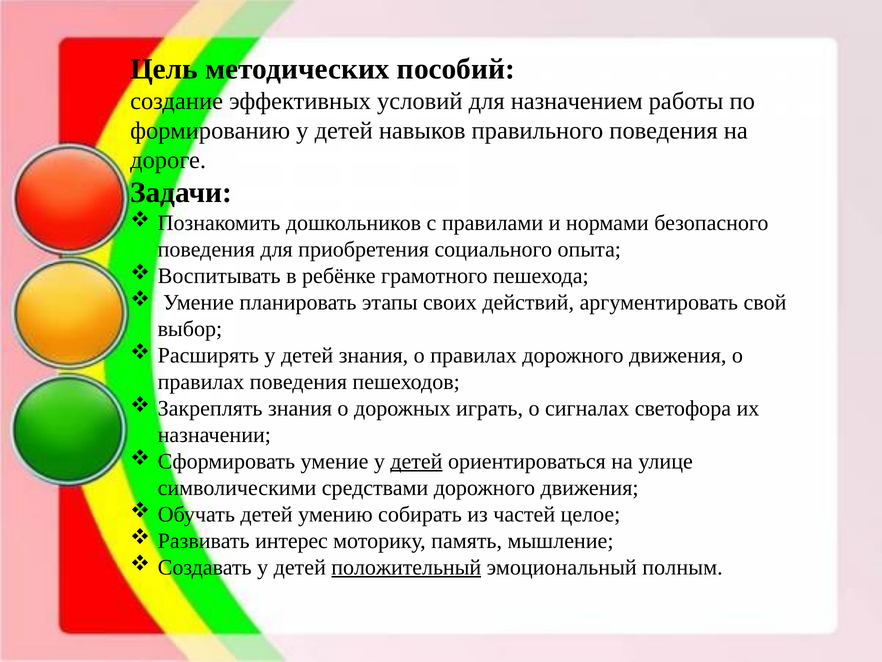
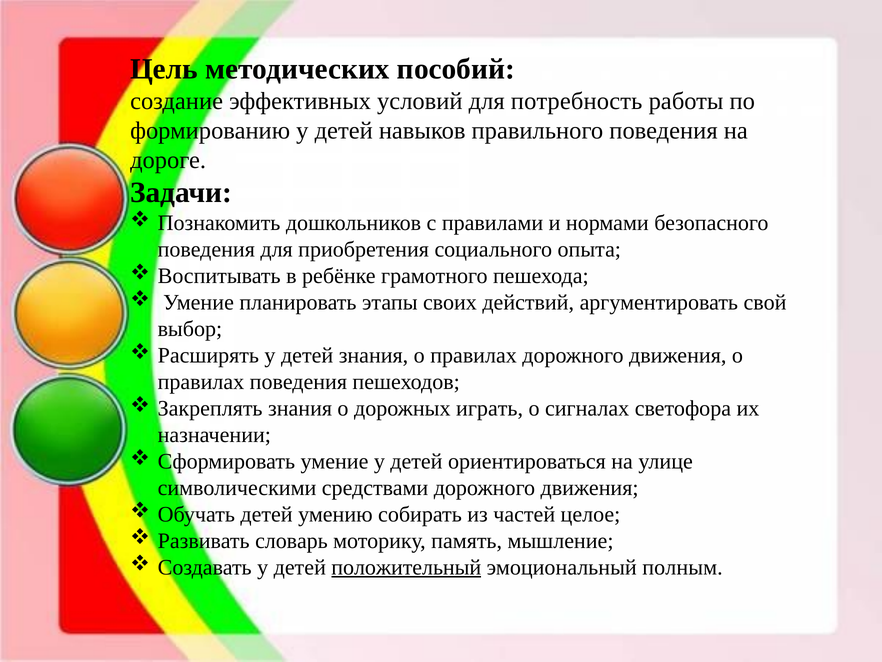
назначением: назначением -> потребность (577, 101)
детей underline: present -> none (416, 461)
интерес: интерес -> словарь (291, 540)
